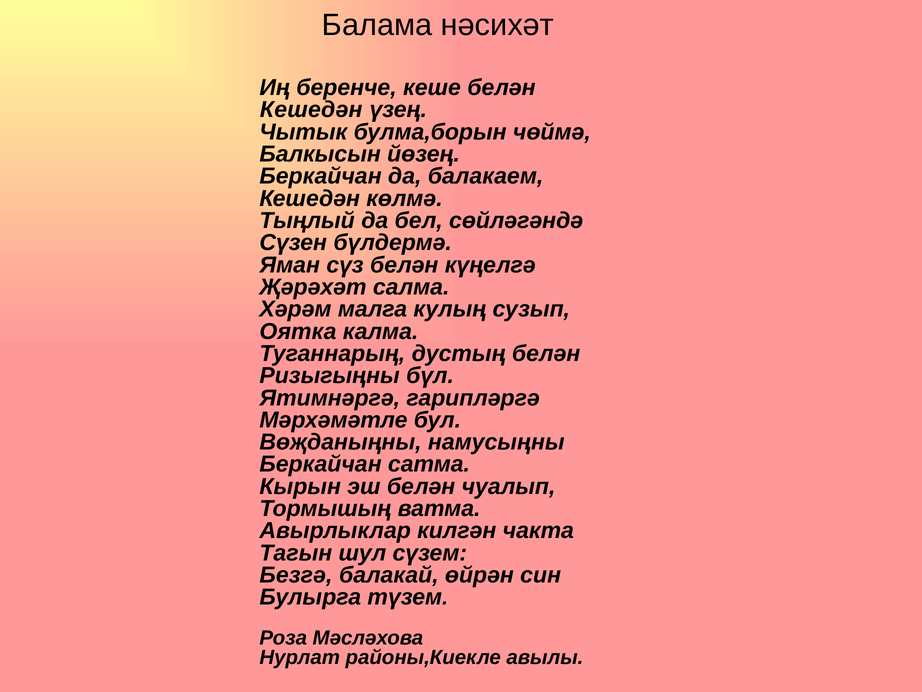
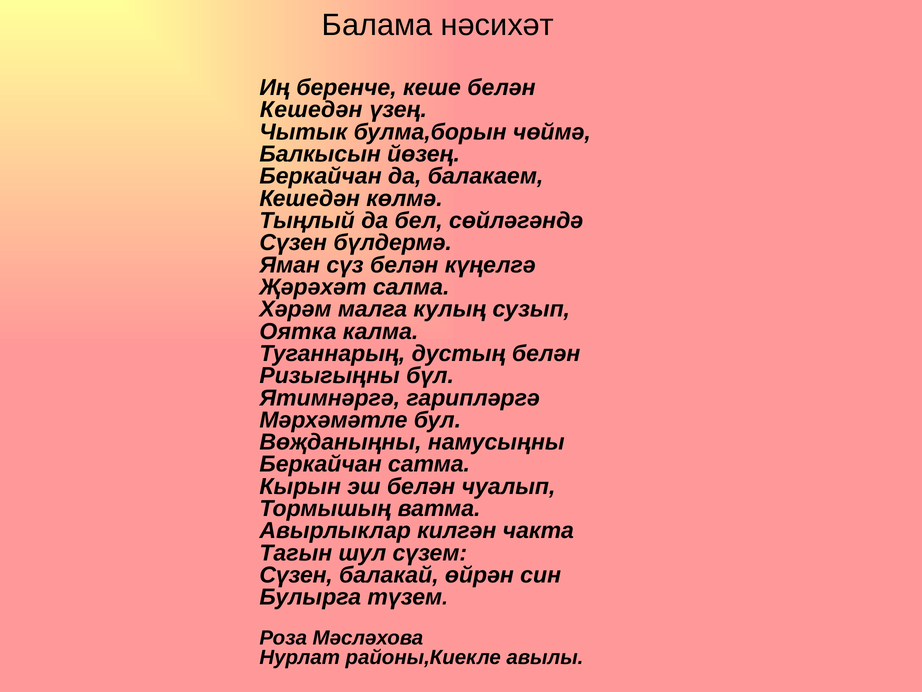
Безгә: Безгә -> Сүзен (296, 575)
